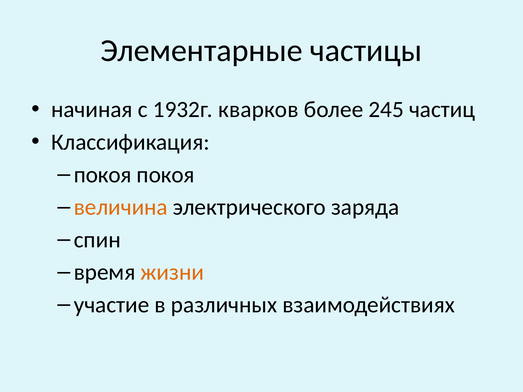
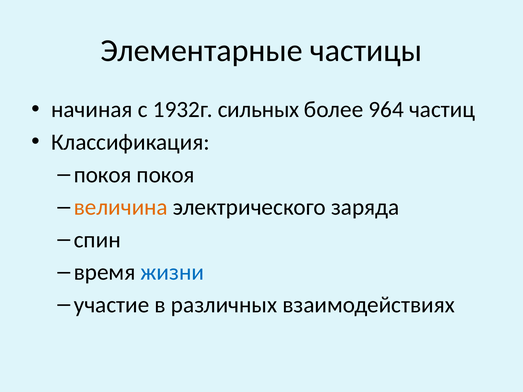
кварков: кварков -> сильных (259, 110)
245: 245 -> 964 (386, 110)
жизни colour: orange -> blue (172, 272)
